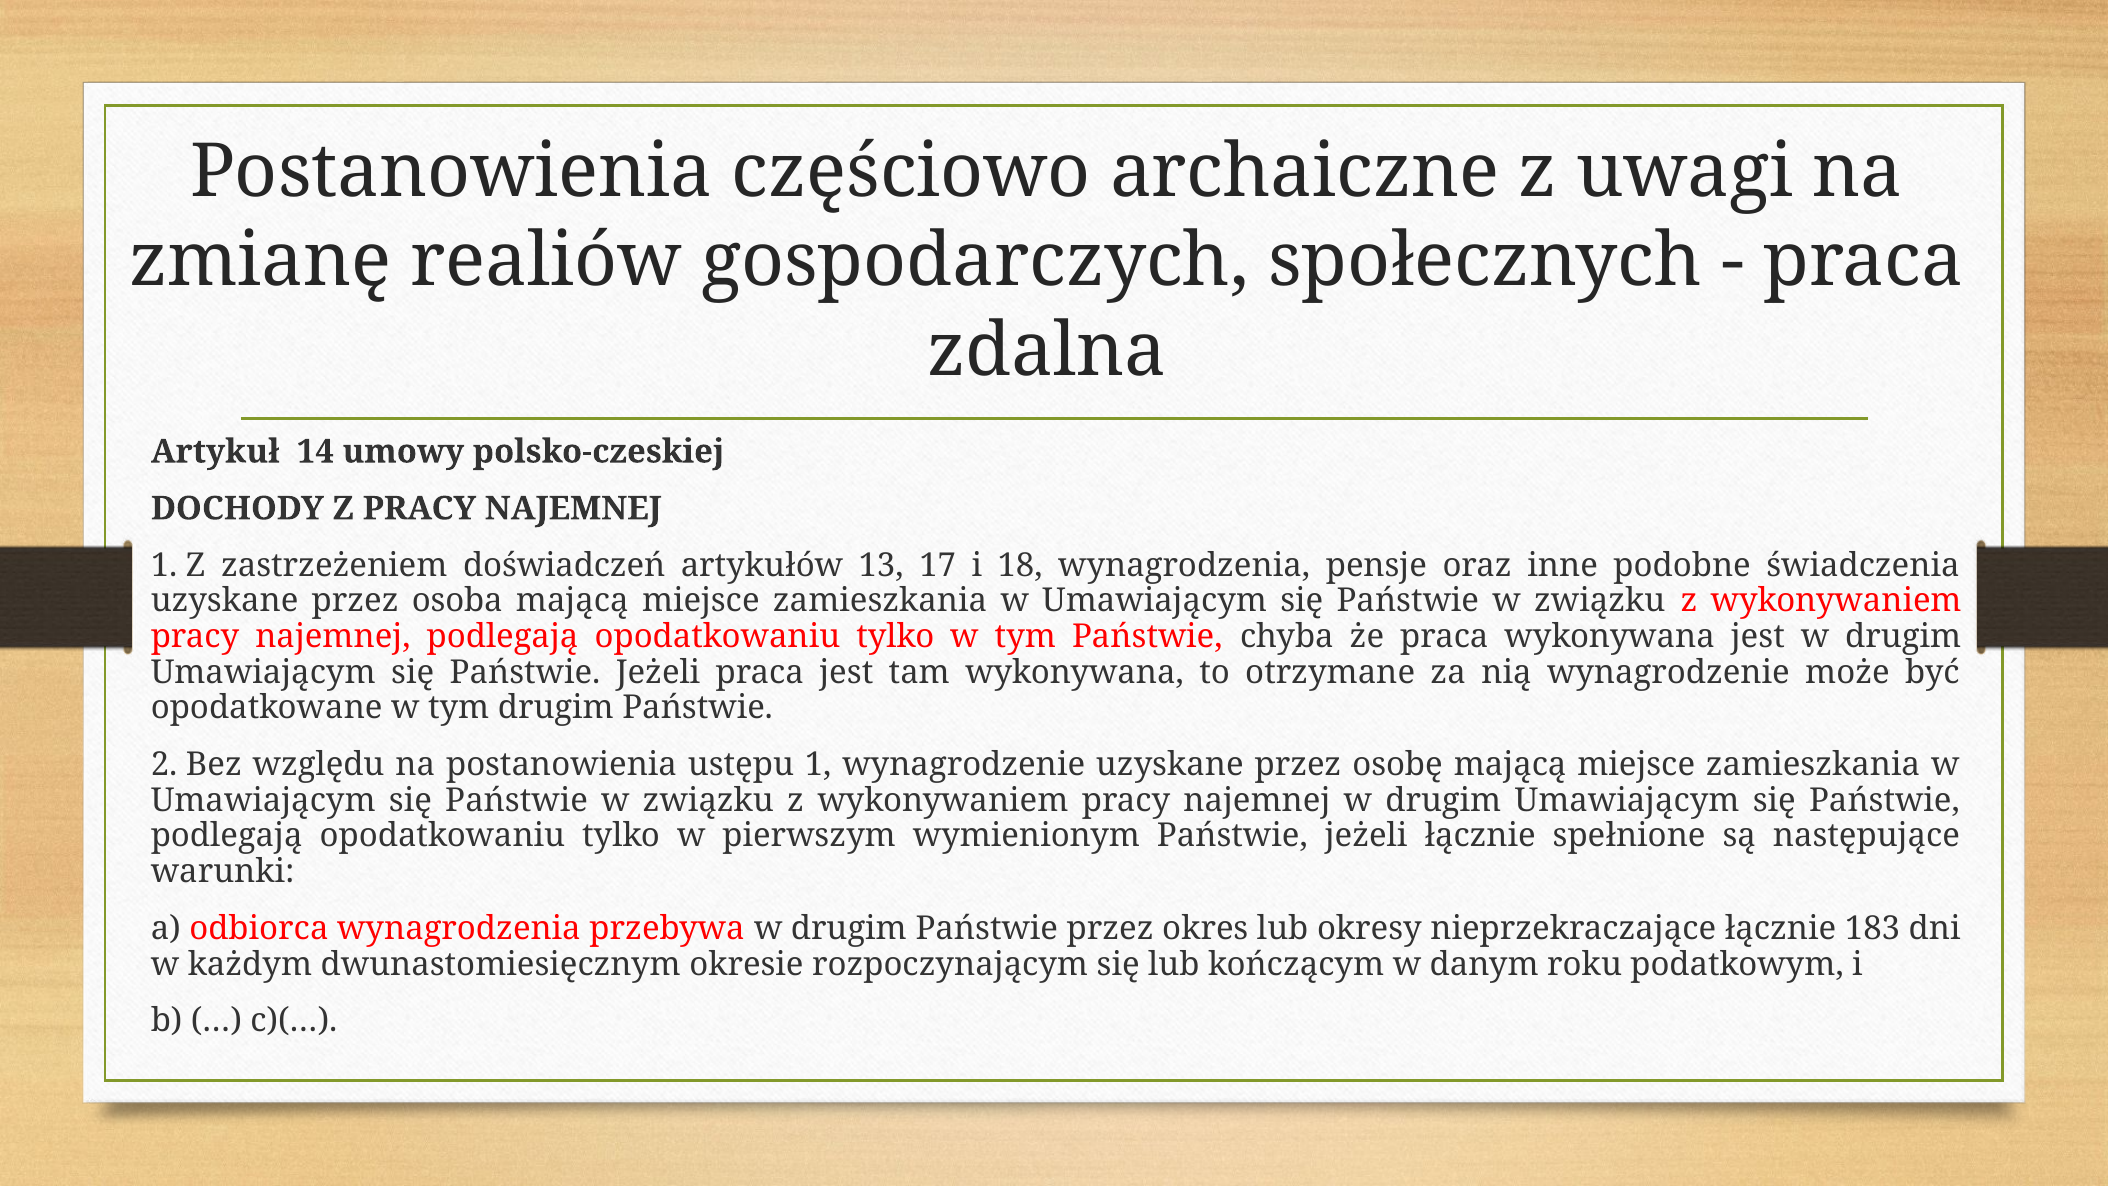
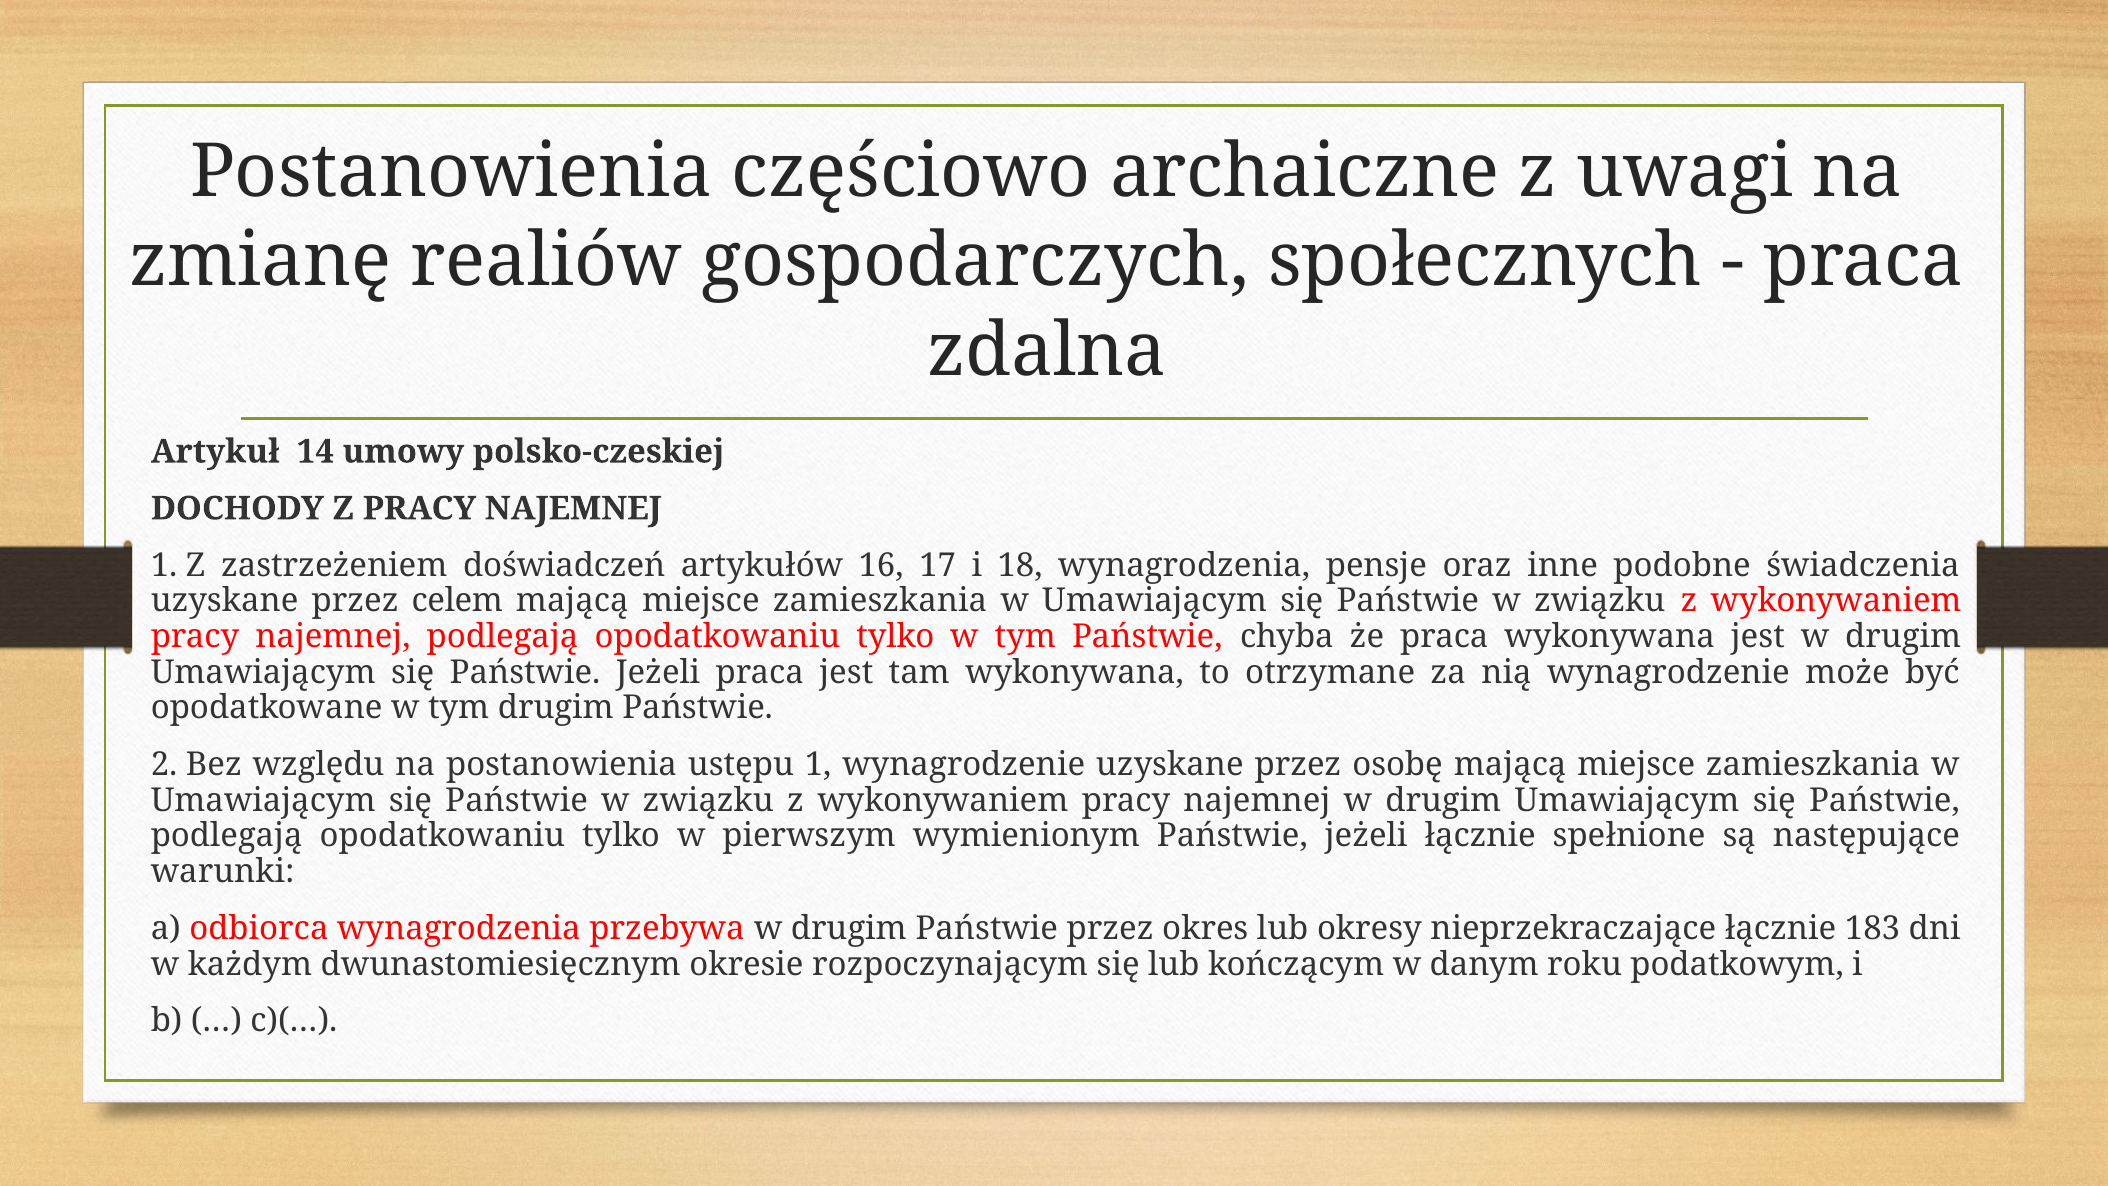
13: 13 -> 16 (881, 565)
osoba: osoba -> celem (457, 601)
